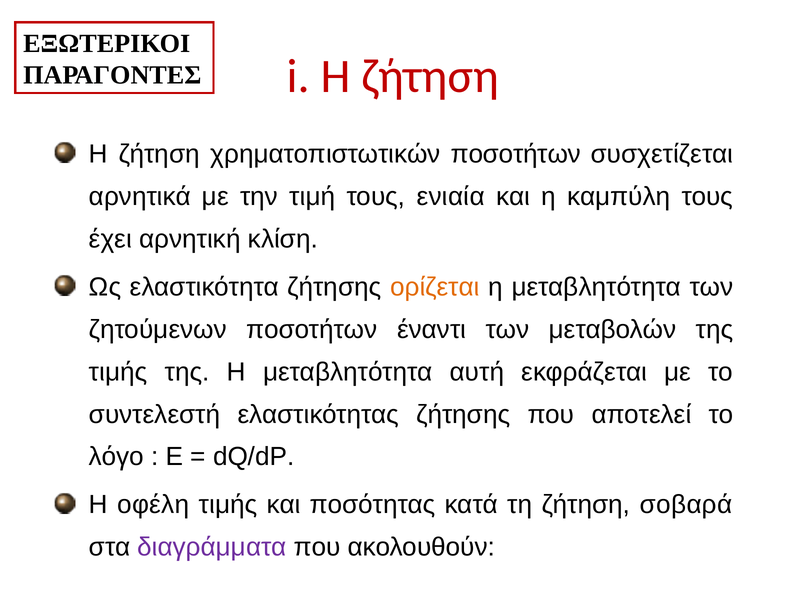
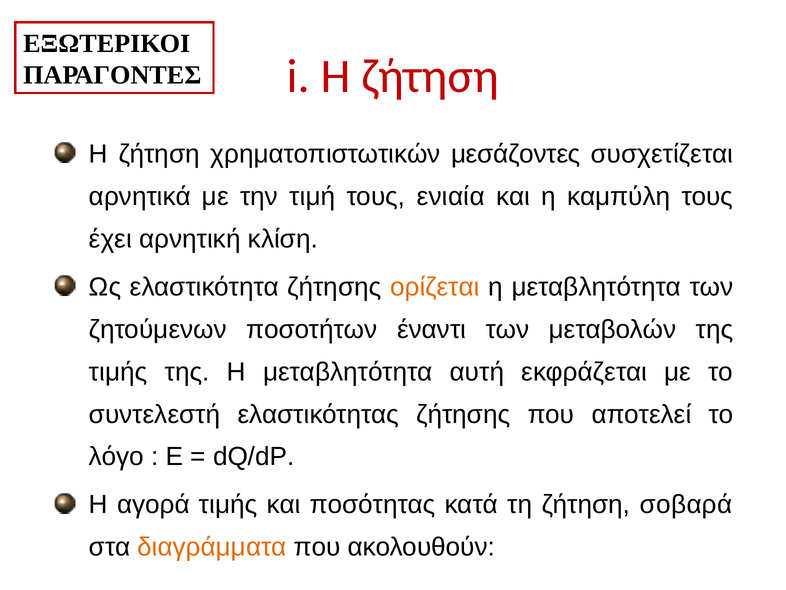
χρηματοπιστωτικών ποσοτήτων: ποσοτήτων -> μεσάζοντες (516, 154)
οφέλη: οφέλη -> αγορά (154, 504)
διαγράμματα colour: purple -> orange (212, 547)
